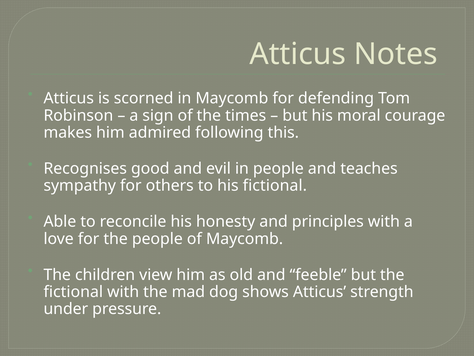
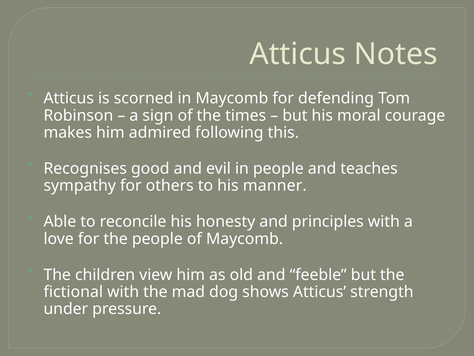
his fictional: fictional -> manner (275, 185)
